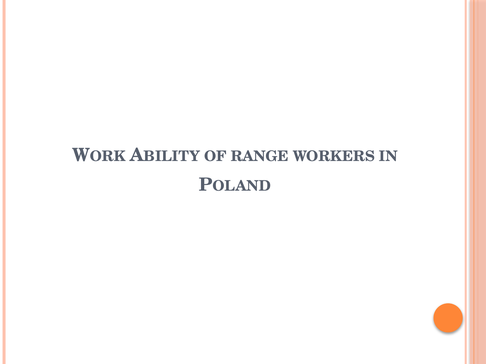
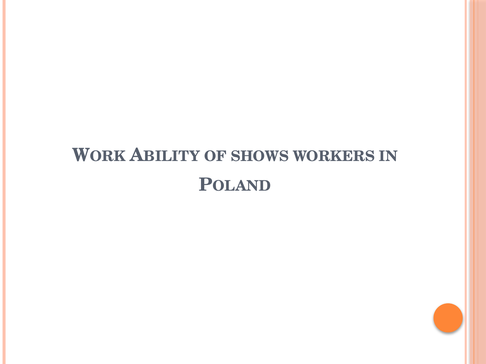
RANGE: RANGE -> SHOWS (260, 157)
